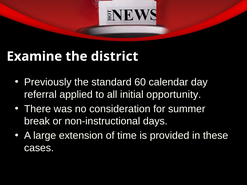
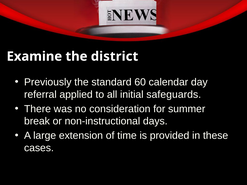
opportunity: opportunity -> safeguards (174, 95)
